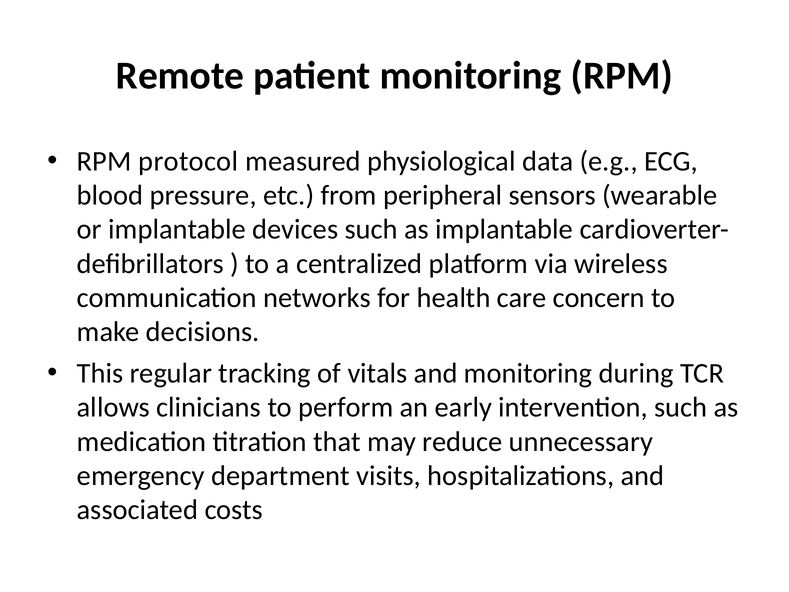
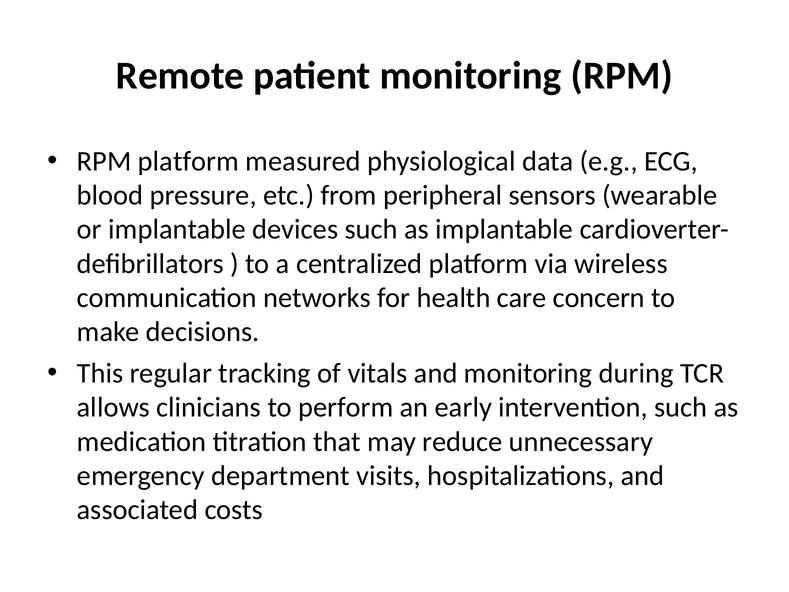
RPM protocol: protocol -> platform (188, 161)
